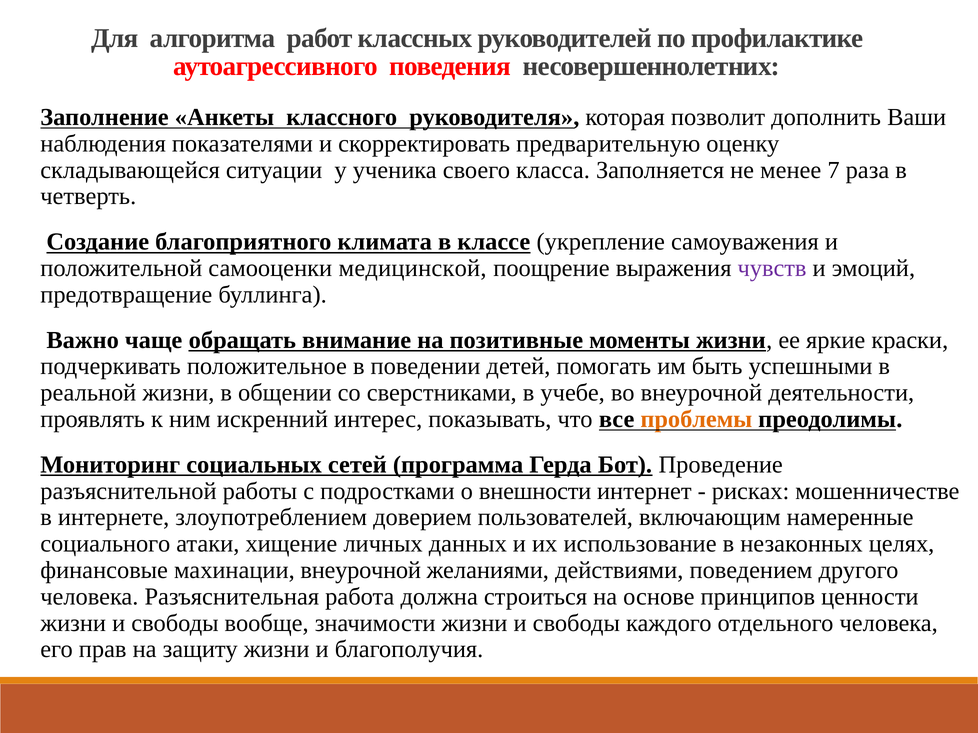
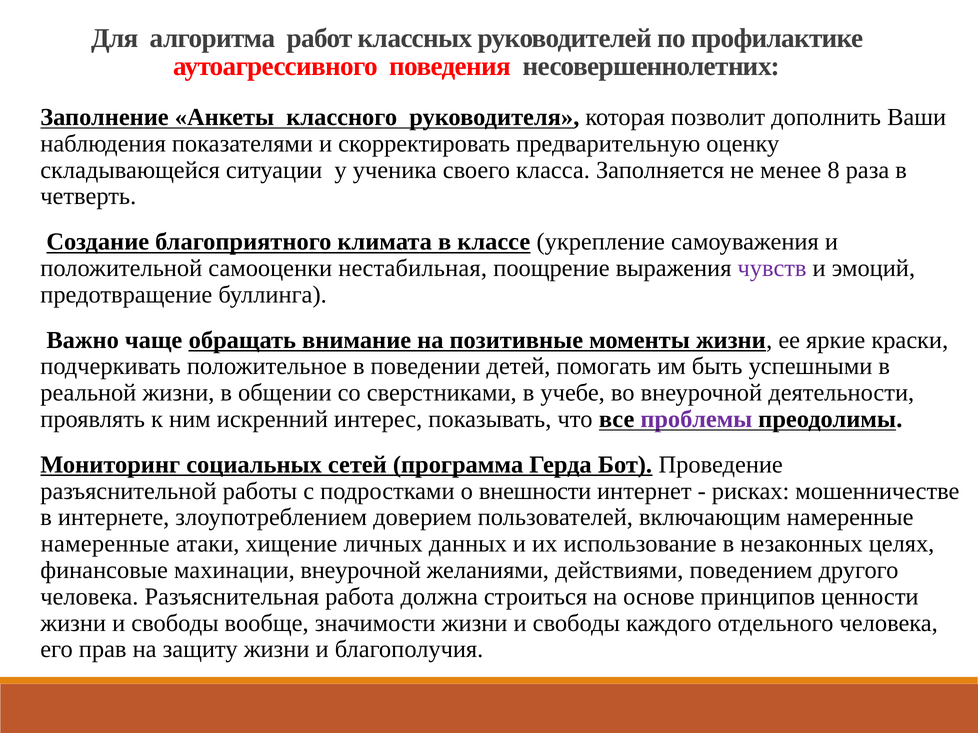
7: 7 -> 8 (834, 170)
медицинской: медицинской -> нестабильная (413, 268)
проблемы colour: orange -> purple (696, 419)
социального: социального -> намеренные (105, 544)
